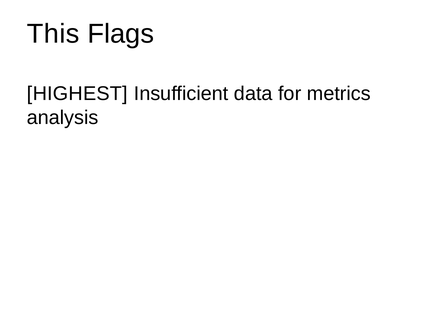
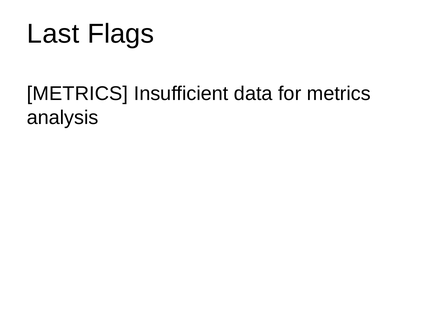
This: This -> Last (53, 34)
HIGHEST: HIGHEST -> METRICS (77, 94)
